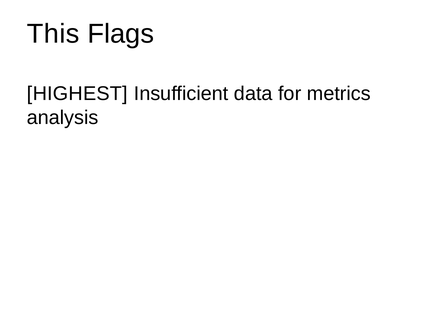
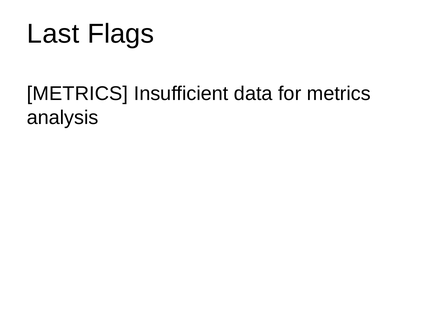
This: This -> Last (53, 34)
HIGHEST: HIGHEST -> METRICS (77, 94)
